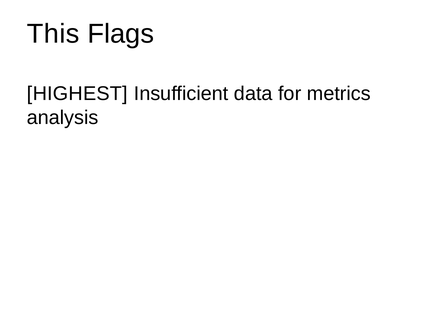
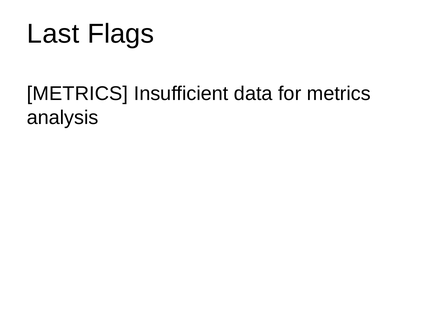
This: This -> Last (53, 34)
HIGHEST: HIGHEST -> METRICS (77, 94)
